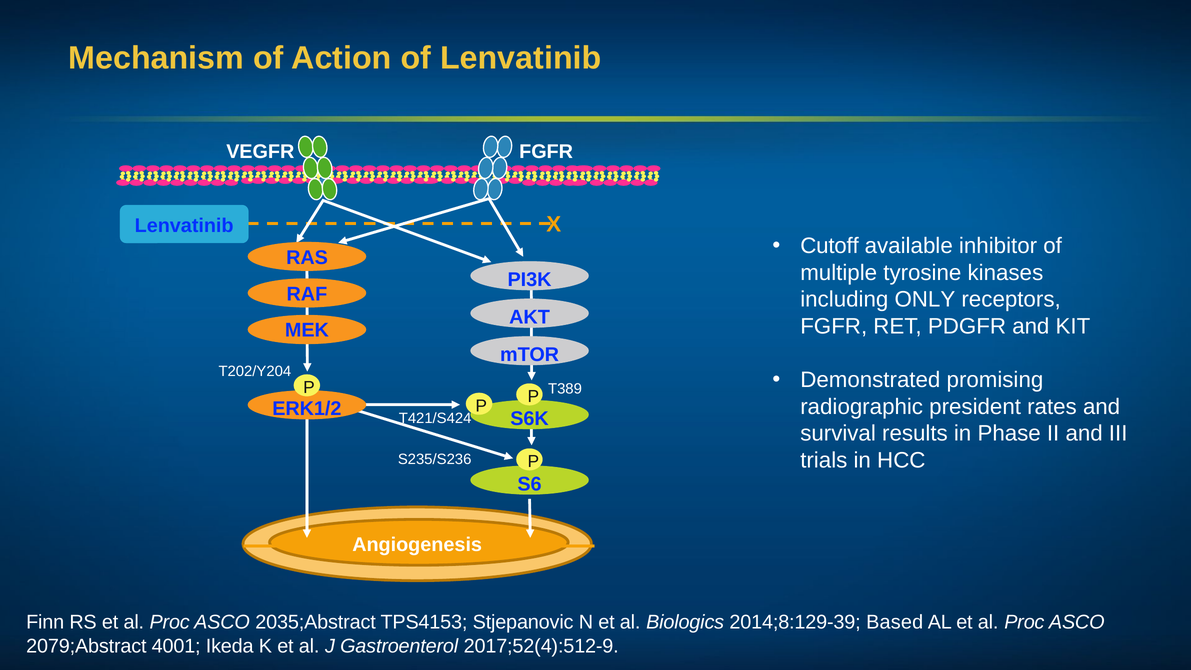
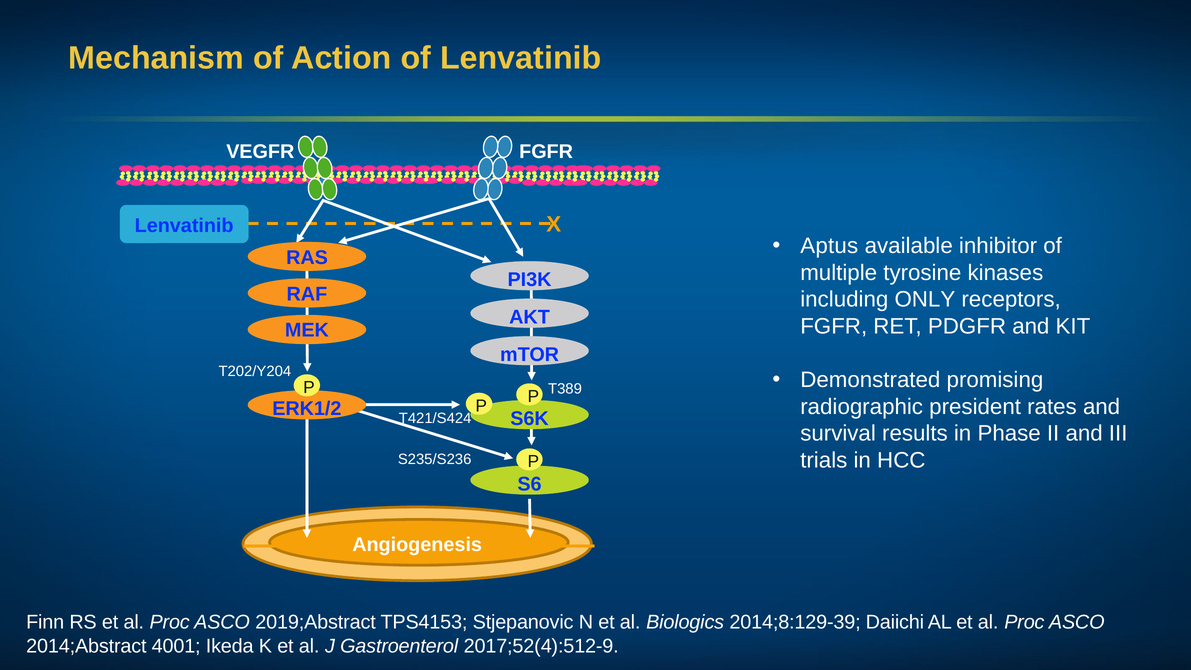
Cutoff: Cutoff -> Aptus (829, 246)
2035;Abstract: 2035;Abstract -> 2019;Abstract (316, 622)
Based: Based -> Daiichi (895, 622)
2079;Abstract: 2079;Abstract -> 2014;Abstract (86, 646)
